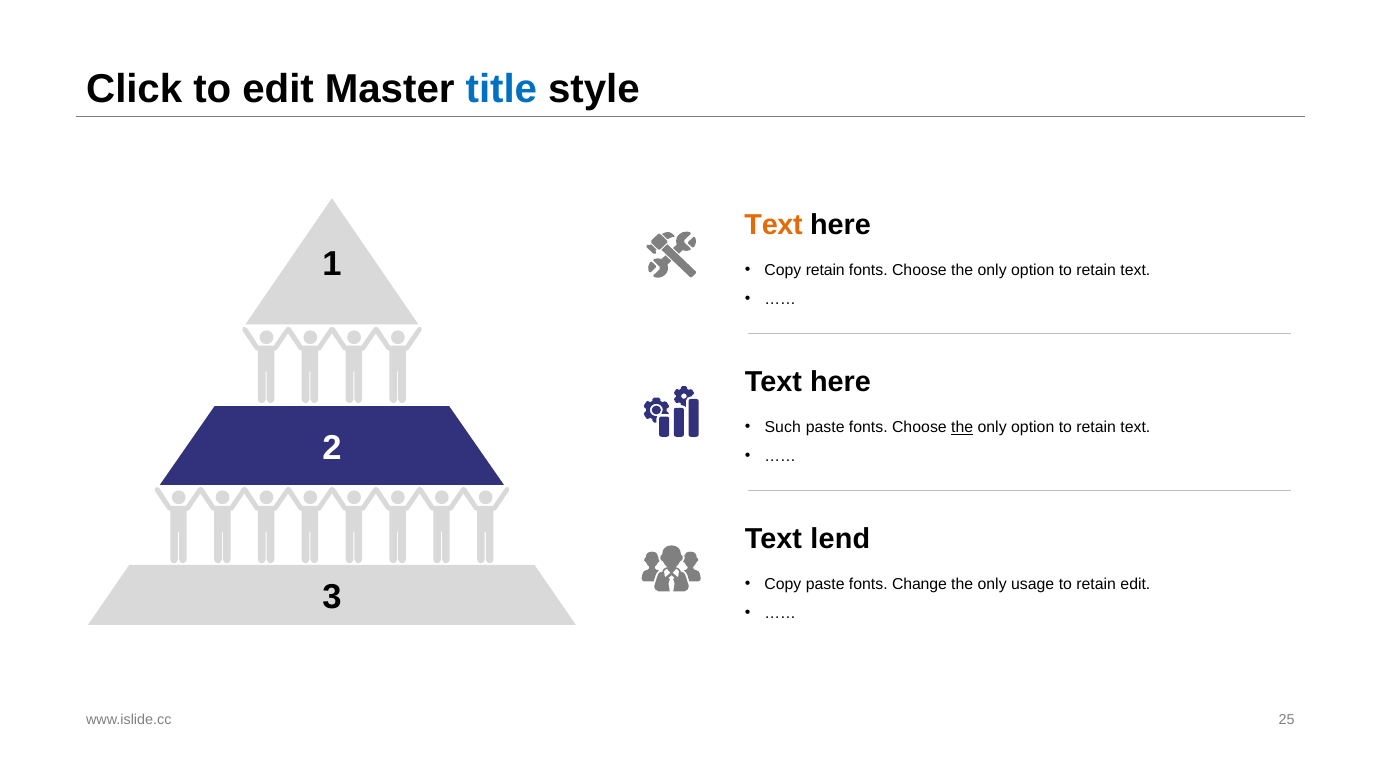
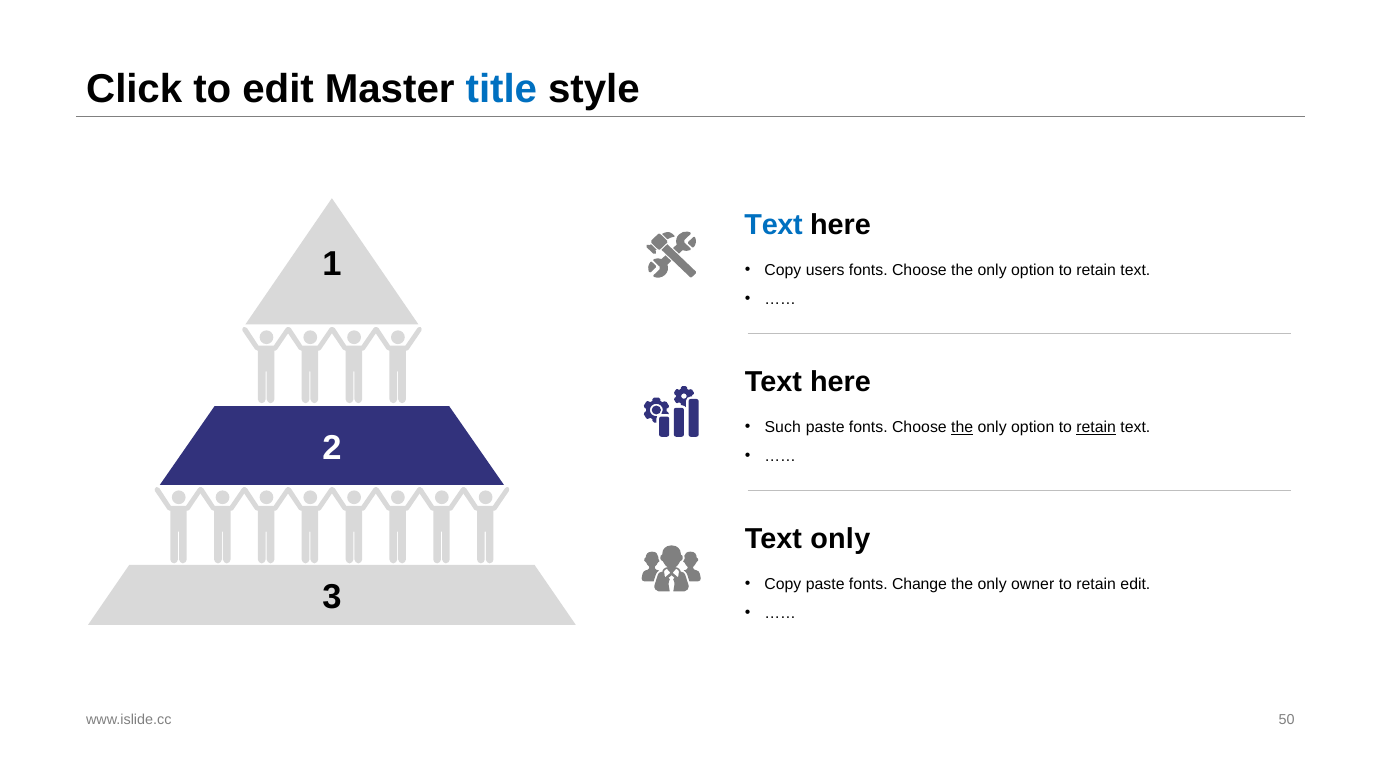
Text colour: orange -> blue (774, 225)
Copy retain: retain -> users (825, 271)
retain underline: none -> present (1096, 428)
Text lend: lend -> only (840, 539)
usage: usage -> owner (1033, 584)
25: 25 -> 50 (1287, 720)
